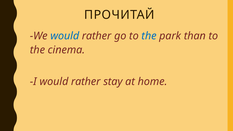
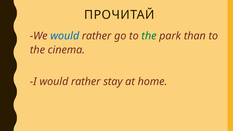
the colour: blue -> green (149, 36)
